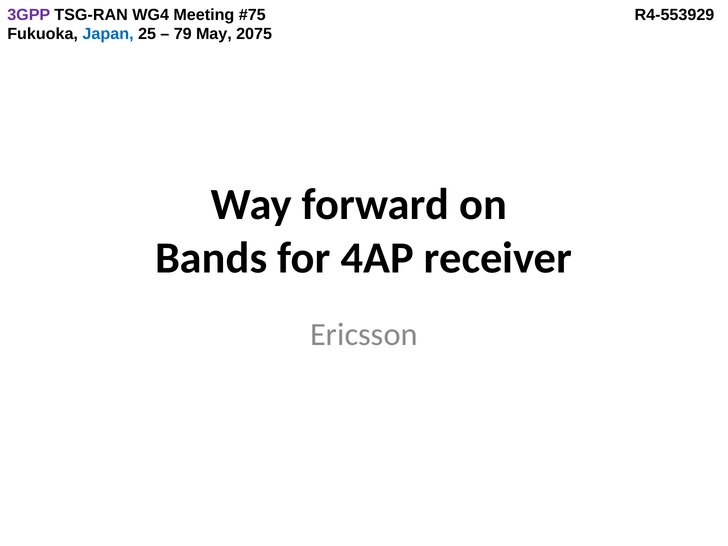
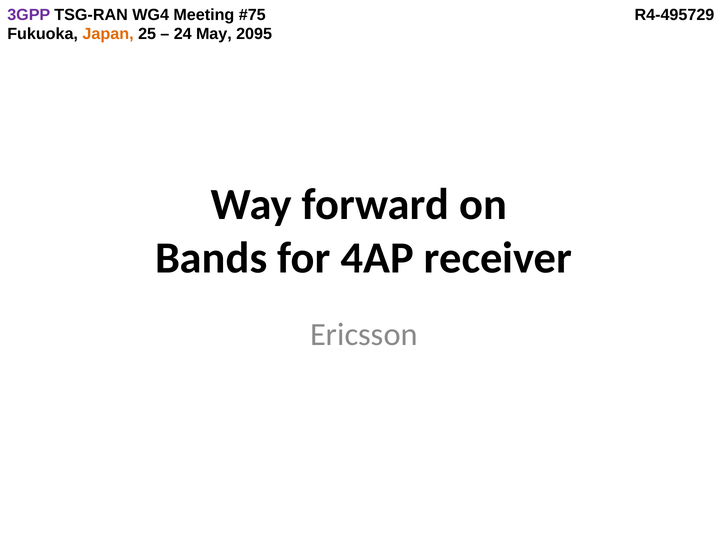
R4-553929: R4-553929 -> R4-495729 (674, 15)
Japan colour: blue -> orange (108, 34)
79: 79 -> 24 (183, 34)
2075: 2075 -> 2095 (254, 34)
